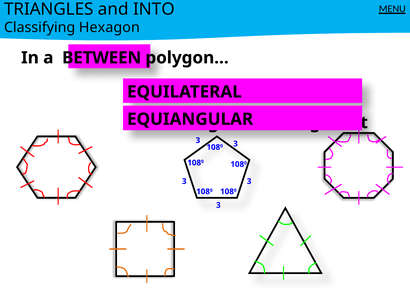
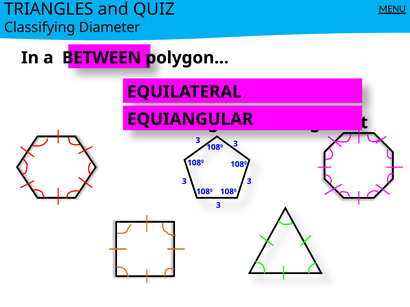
INTO: INTO -> QUIZ (154, 9)
Hexagon: Hexagon -> Diameter (109, 28)
